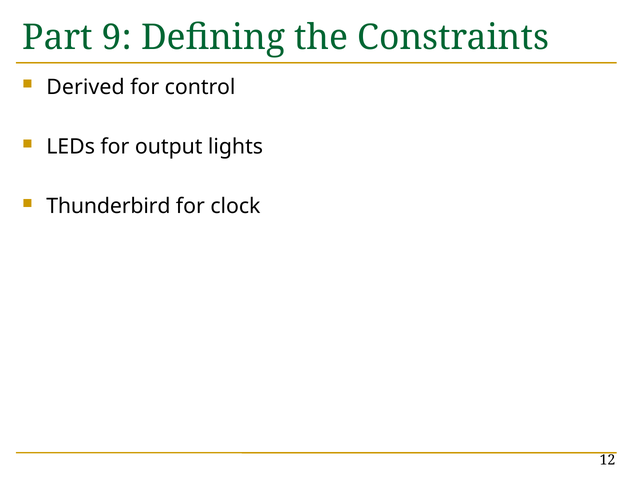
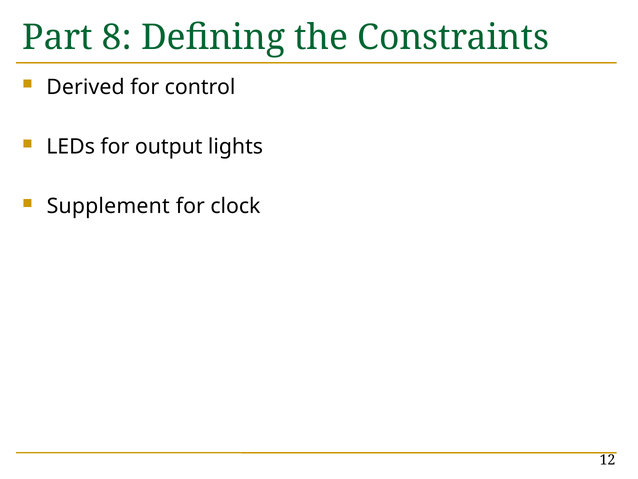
9: 9 -> 8 (117, 38)
Thunderbird: Thunderbird -> Supplement (108, 206)
